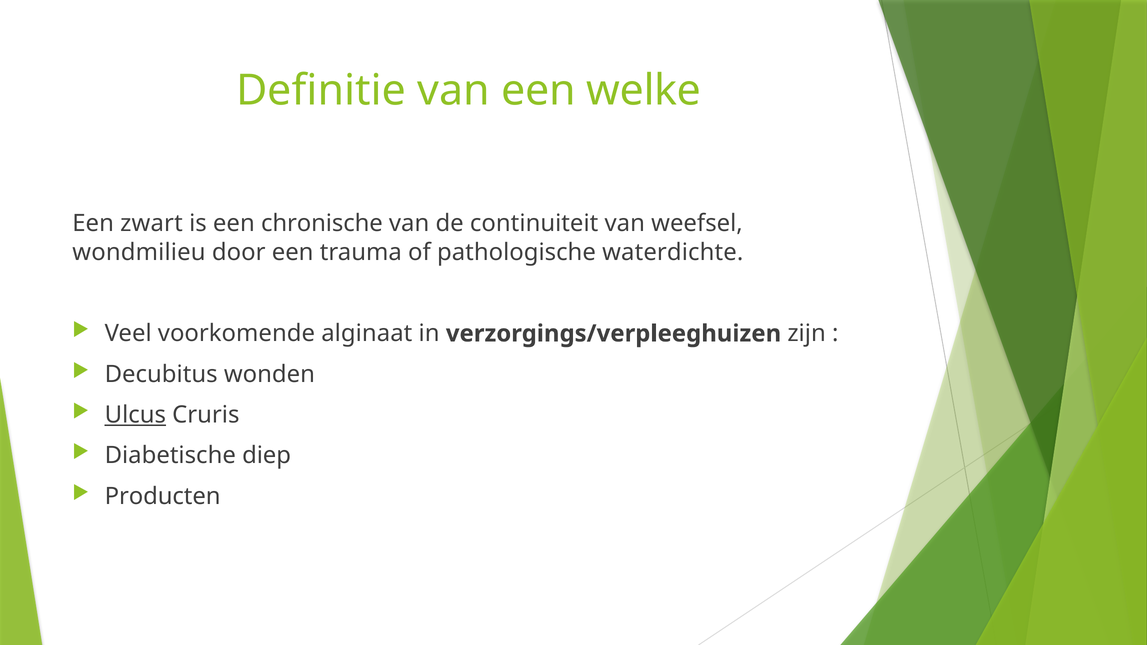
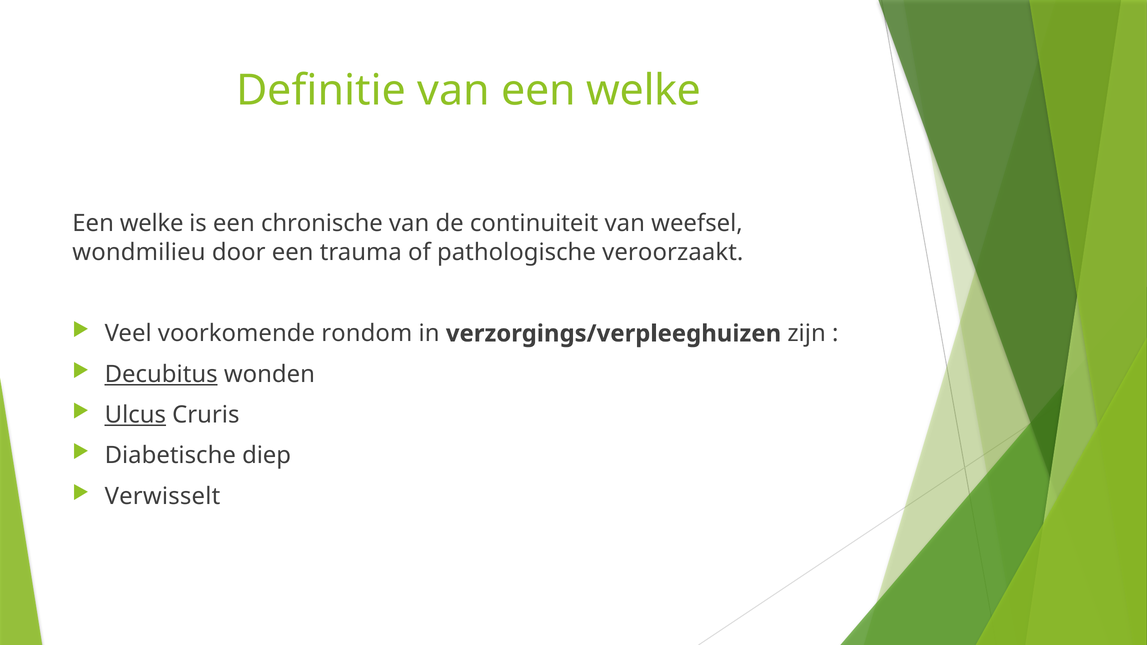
zwart: zwart -> welke (152, 224)
waterdichte: waterdichte -> veroorzaakt (673, 252)
alginaat: alginaat -> rondom (367, 334)
Decubitus underline: none -> present (161, 374)
Producten: Producten -> Verwisselt (162, 496)
